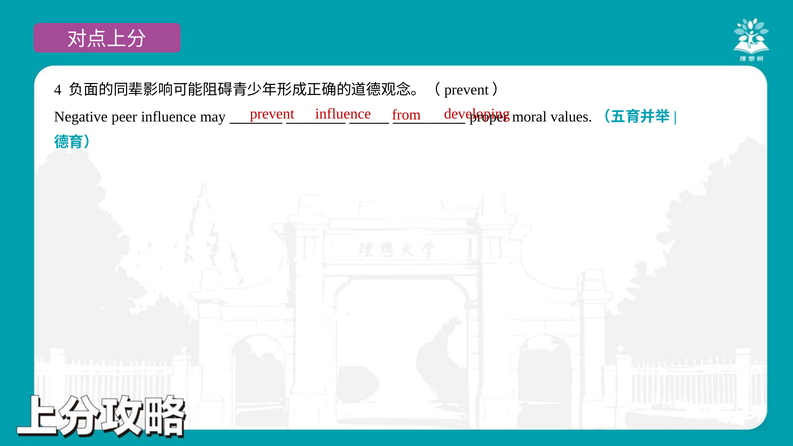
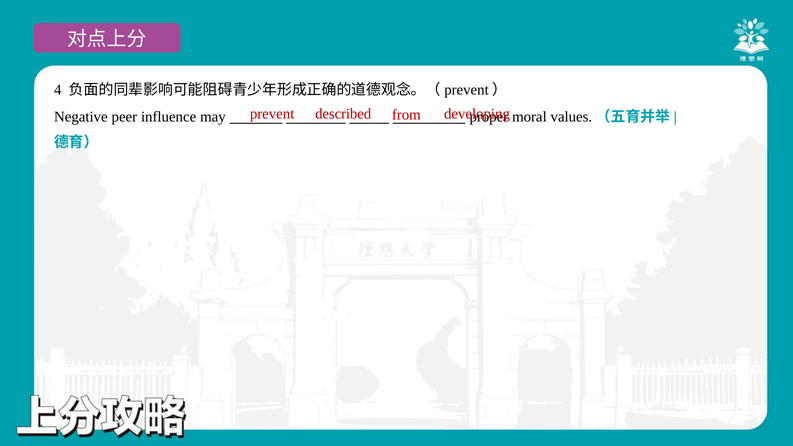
influence: influence -> described (343, 114)
